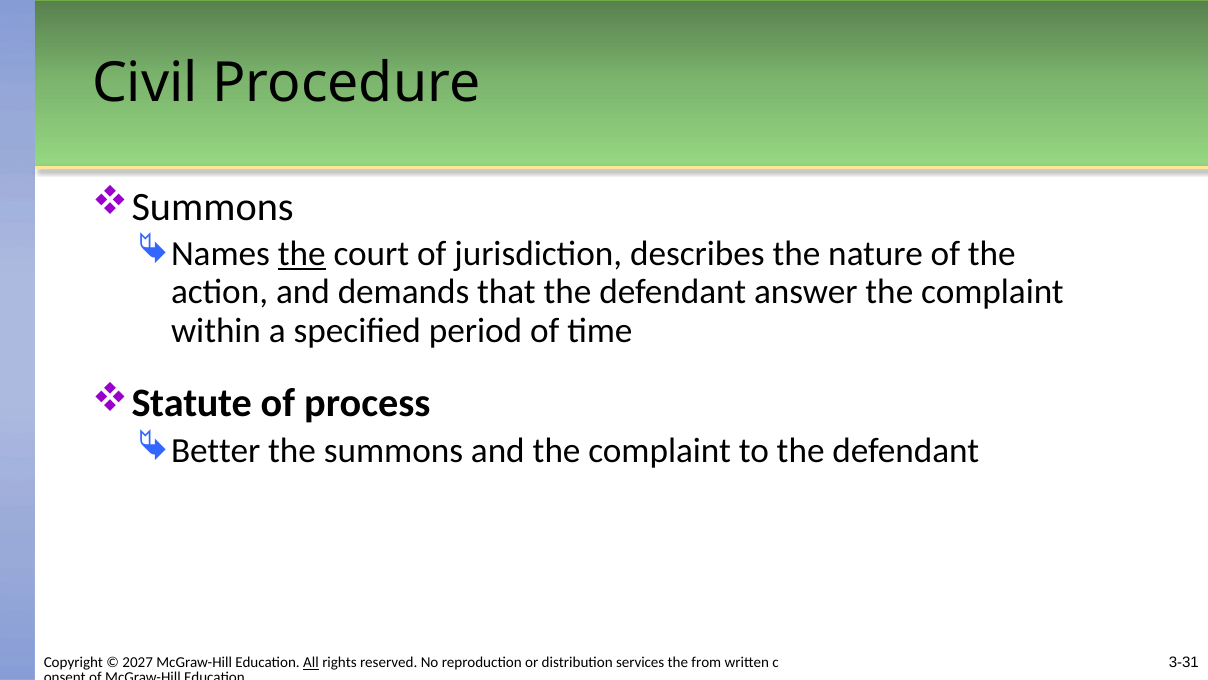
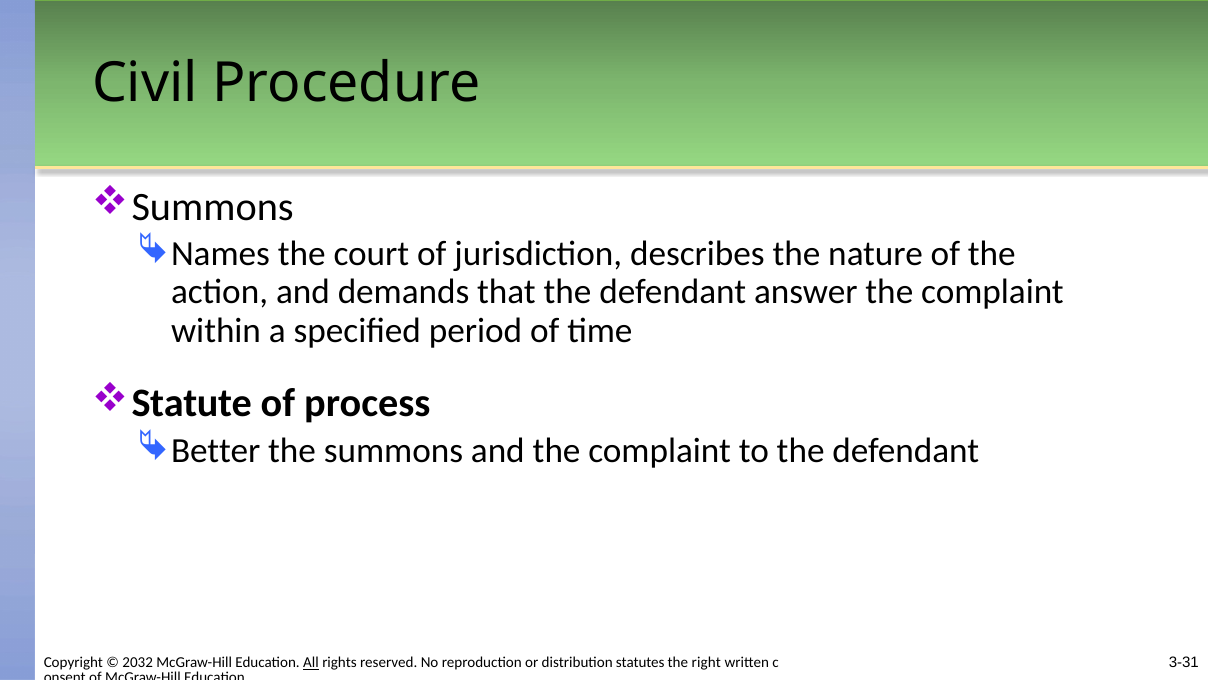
the underline: present -> none (302, 254)
2027: 2027 -> 2032 (138, 662)
services: services -> statutes (640, 662)
from: from -> right (706, 662)
